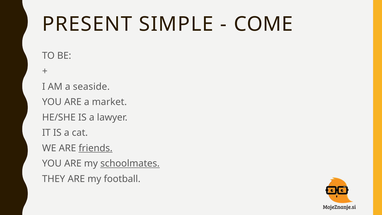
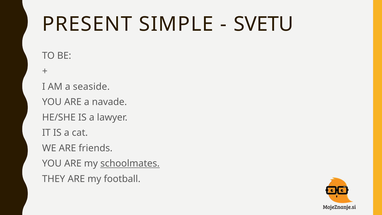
COME: COME -> SVETU (264, 24)
market: market -> navade (109, 102)
friends underline: present -> none (96, 148)
